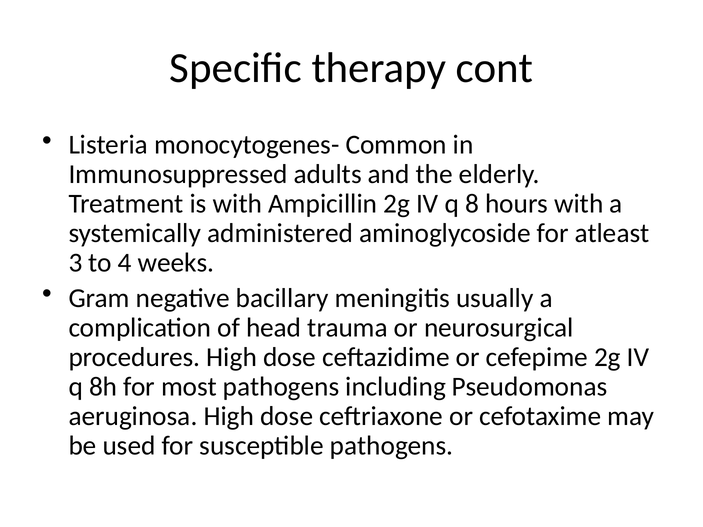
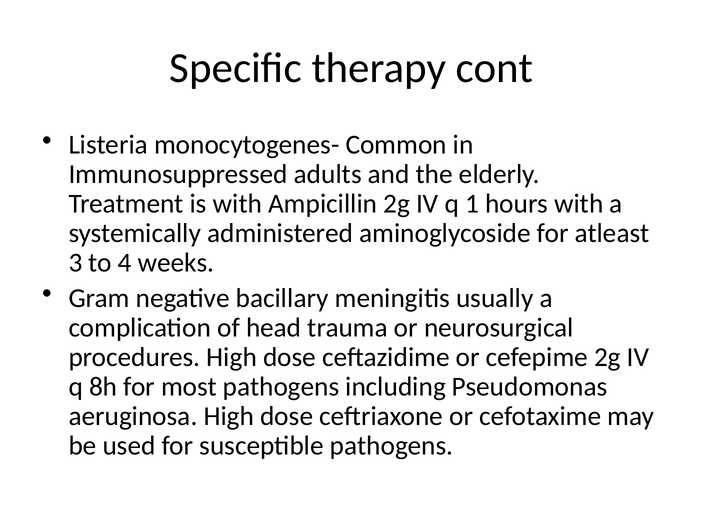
8: 8 -> 1 (472, 204)
